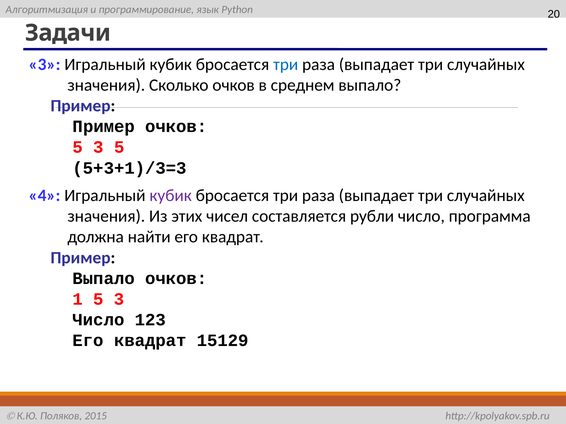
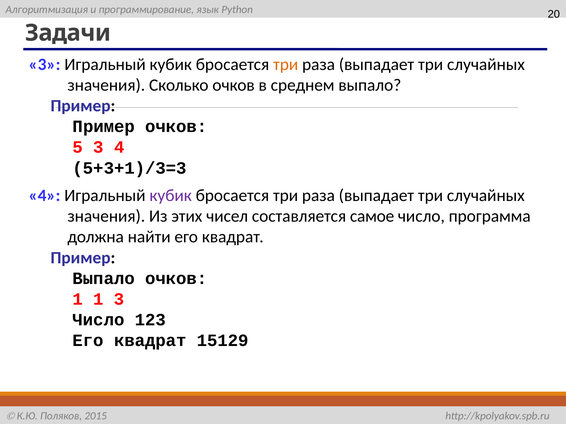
три colour: blue -> orange (286, 64)
3 5: 5 -> 4 (119, 147)
рубли: рубли -> самое (372, 216)
1 5: 5 -> 1 (98, 299)
